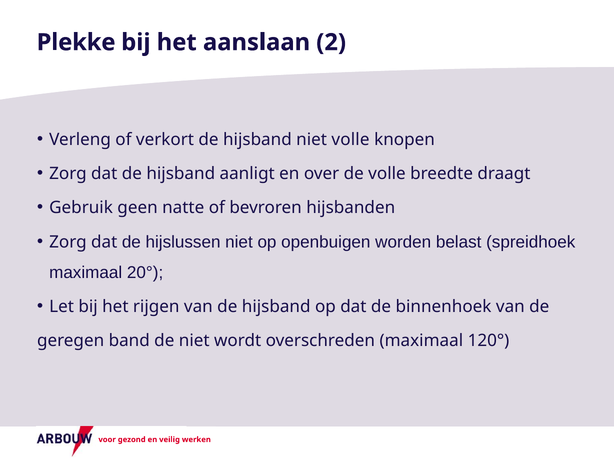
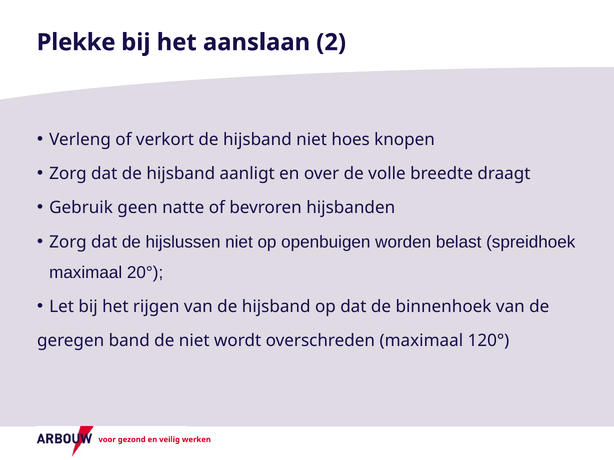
niet volle: volle -> hoes (351, 140)
